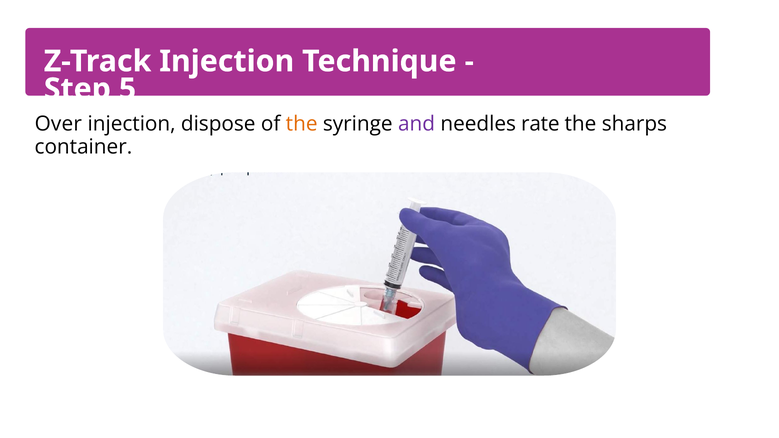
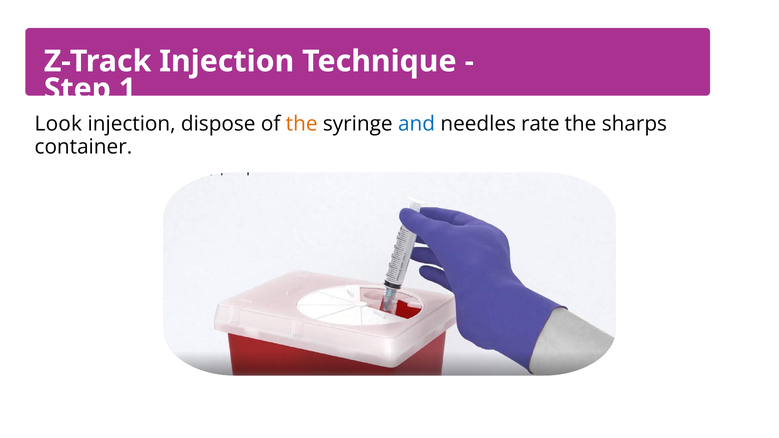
5: 5 -> 1 (127, 89)
Over: Over -> Look (58, 124)
and colour: purple -> blue (417, 124)
